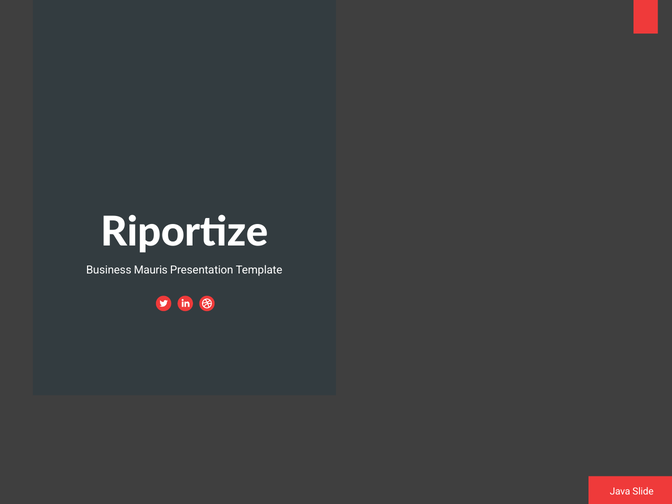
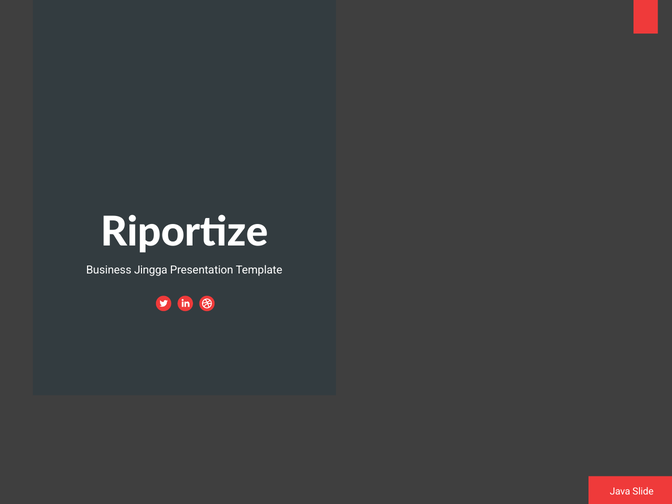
Mauris: Mauris -> Jingga (151, 270)
